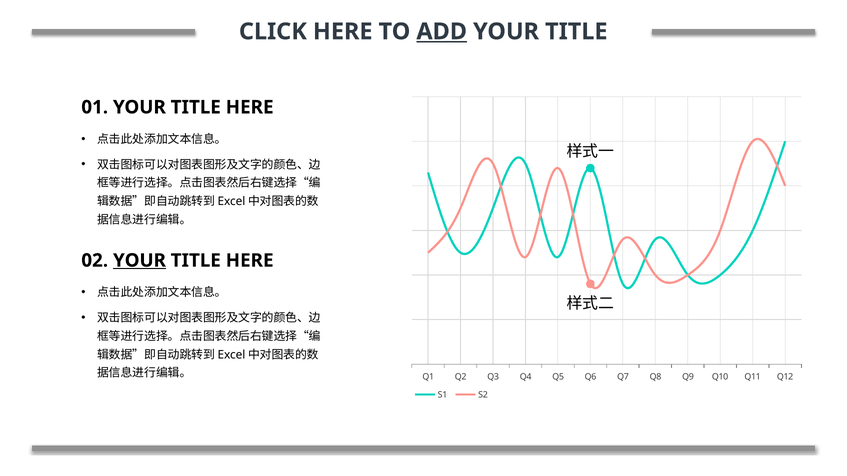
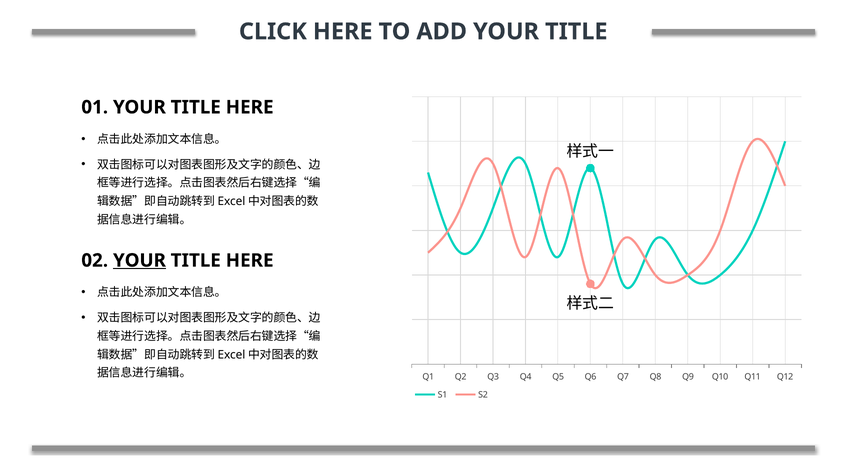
ADD underline: present -> none (442, 32)
